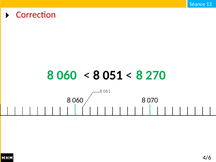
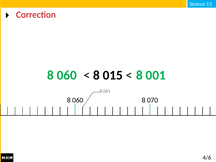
051: 051 -> 015 (113, 75)
270: 270 -> 001 (156, 75)
